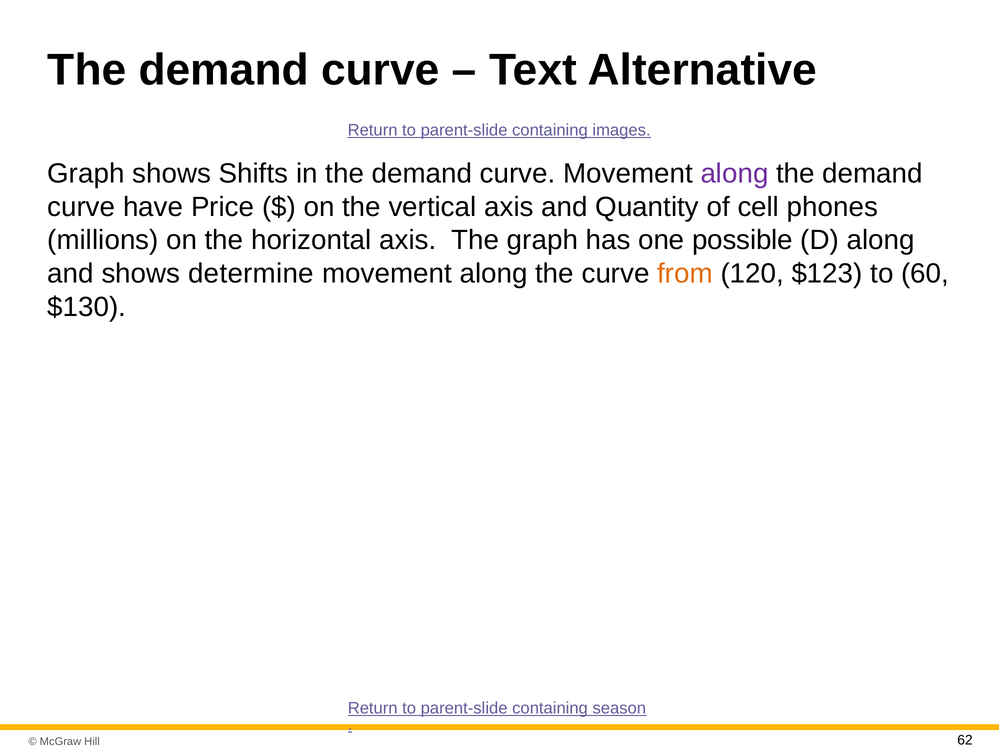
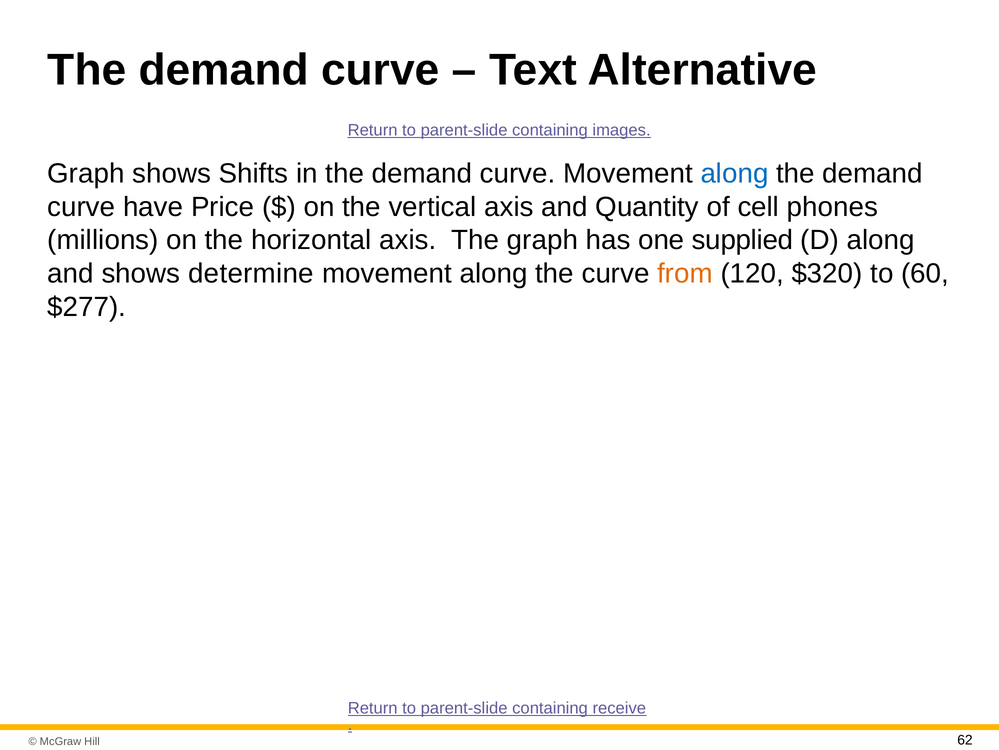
along colour: purple -> blue (735, 173)
possible: possible -> supplied (743, 240)
$123: $123 -> $320 (827, 273)
$130: $130 -> $277 (87, 307)
season: season -> receive (619, 707)
